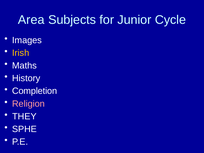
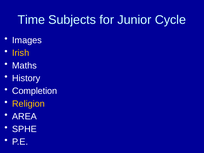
Area: Area -> Time (31, 20)
Religion colour: pink -> yellow (28, 104)
THEY: THEY -> AREA (24, 116)
